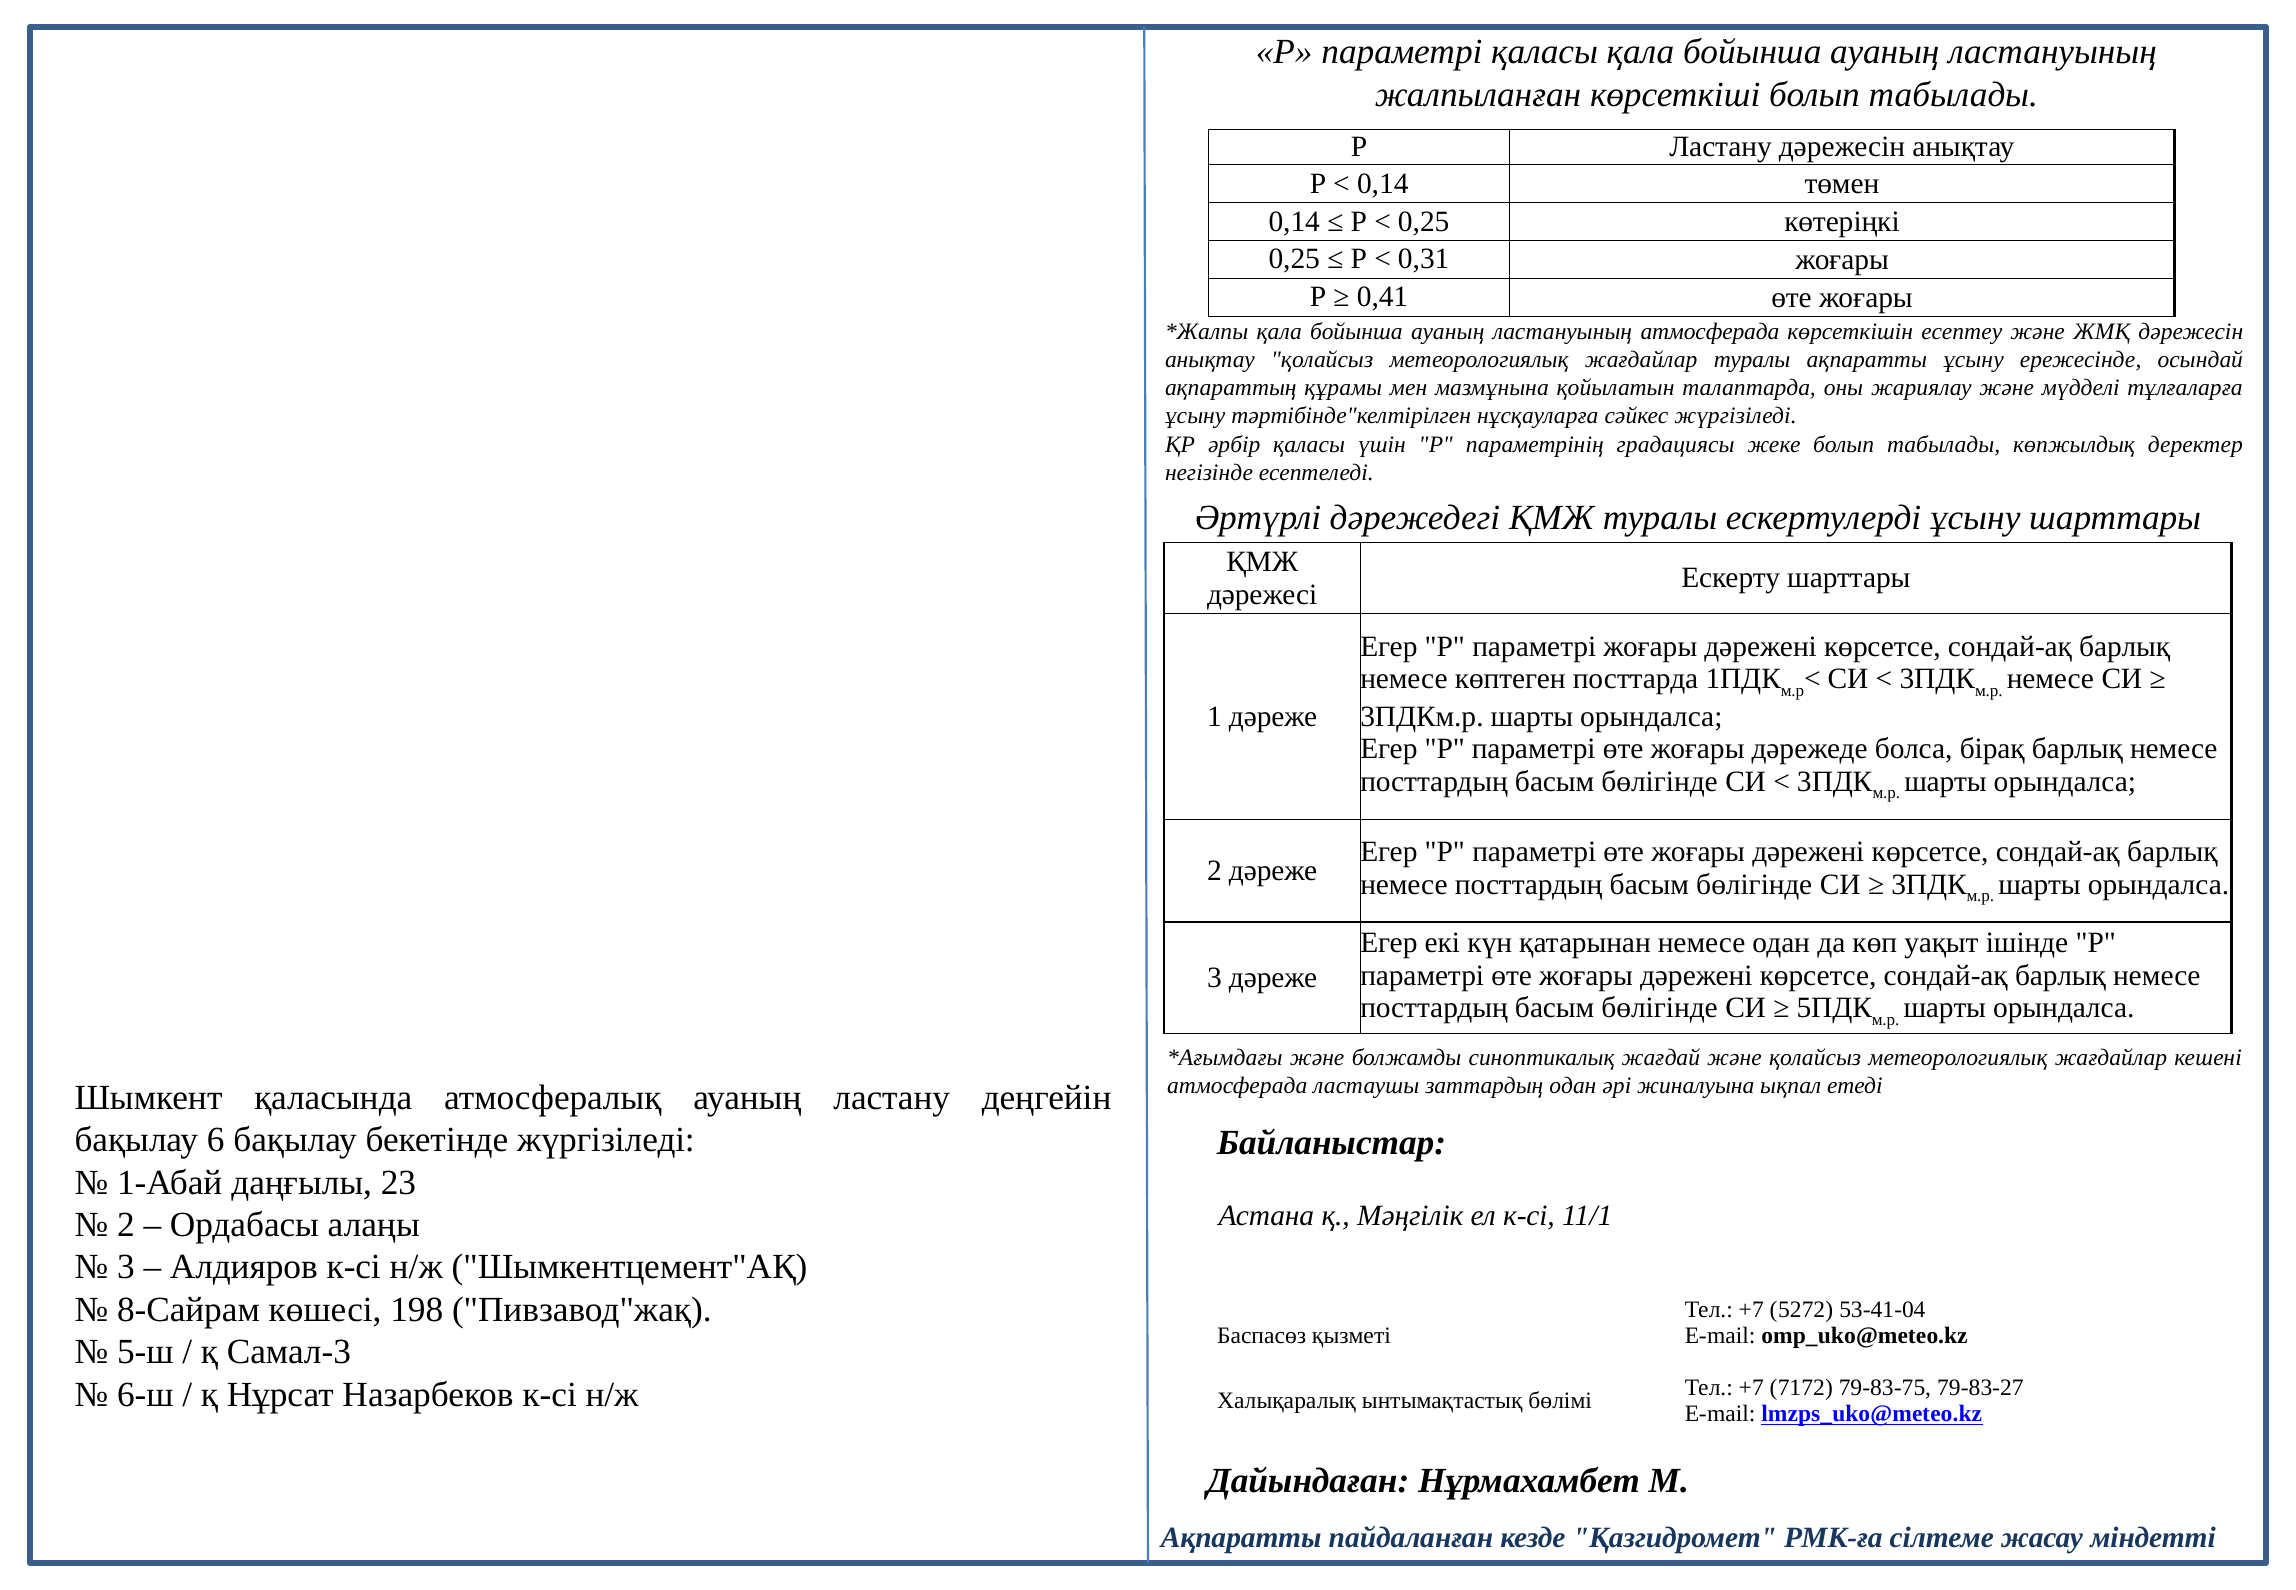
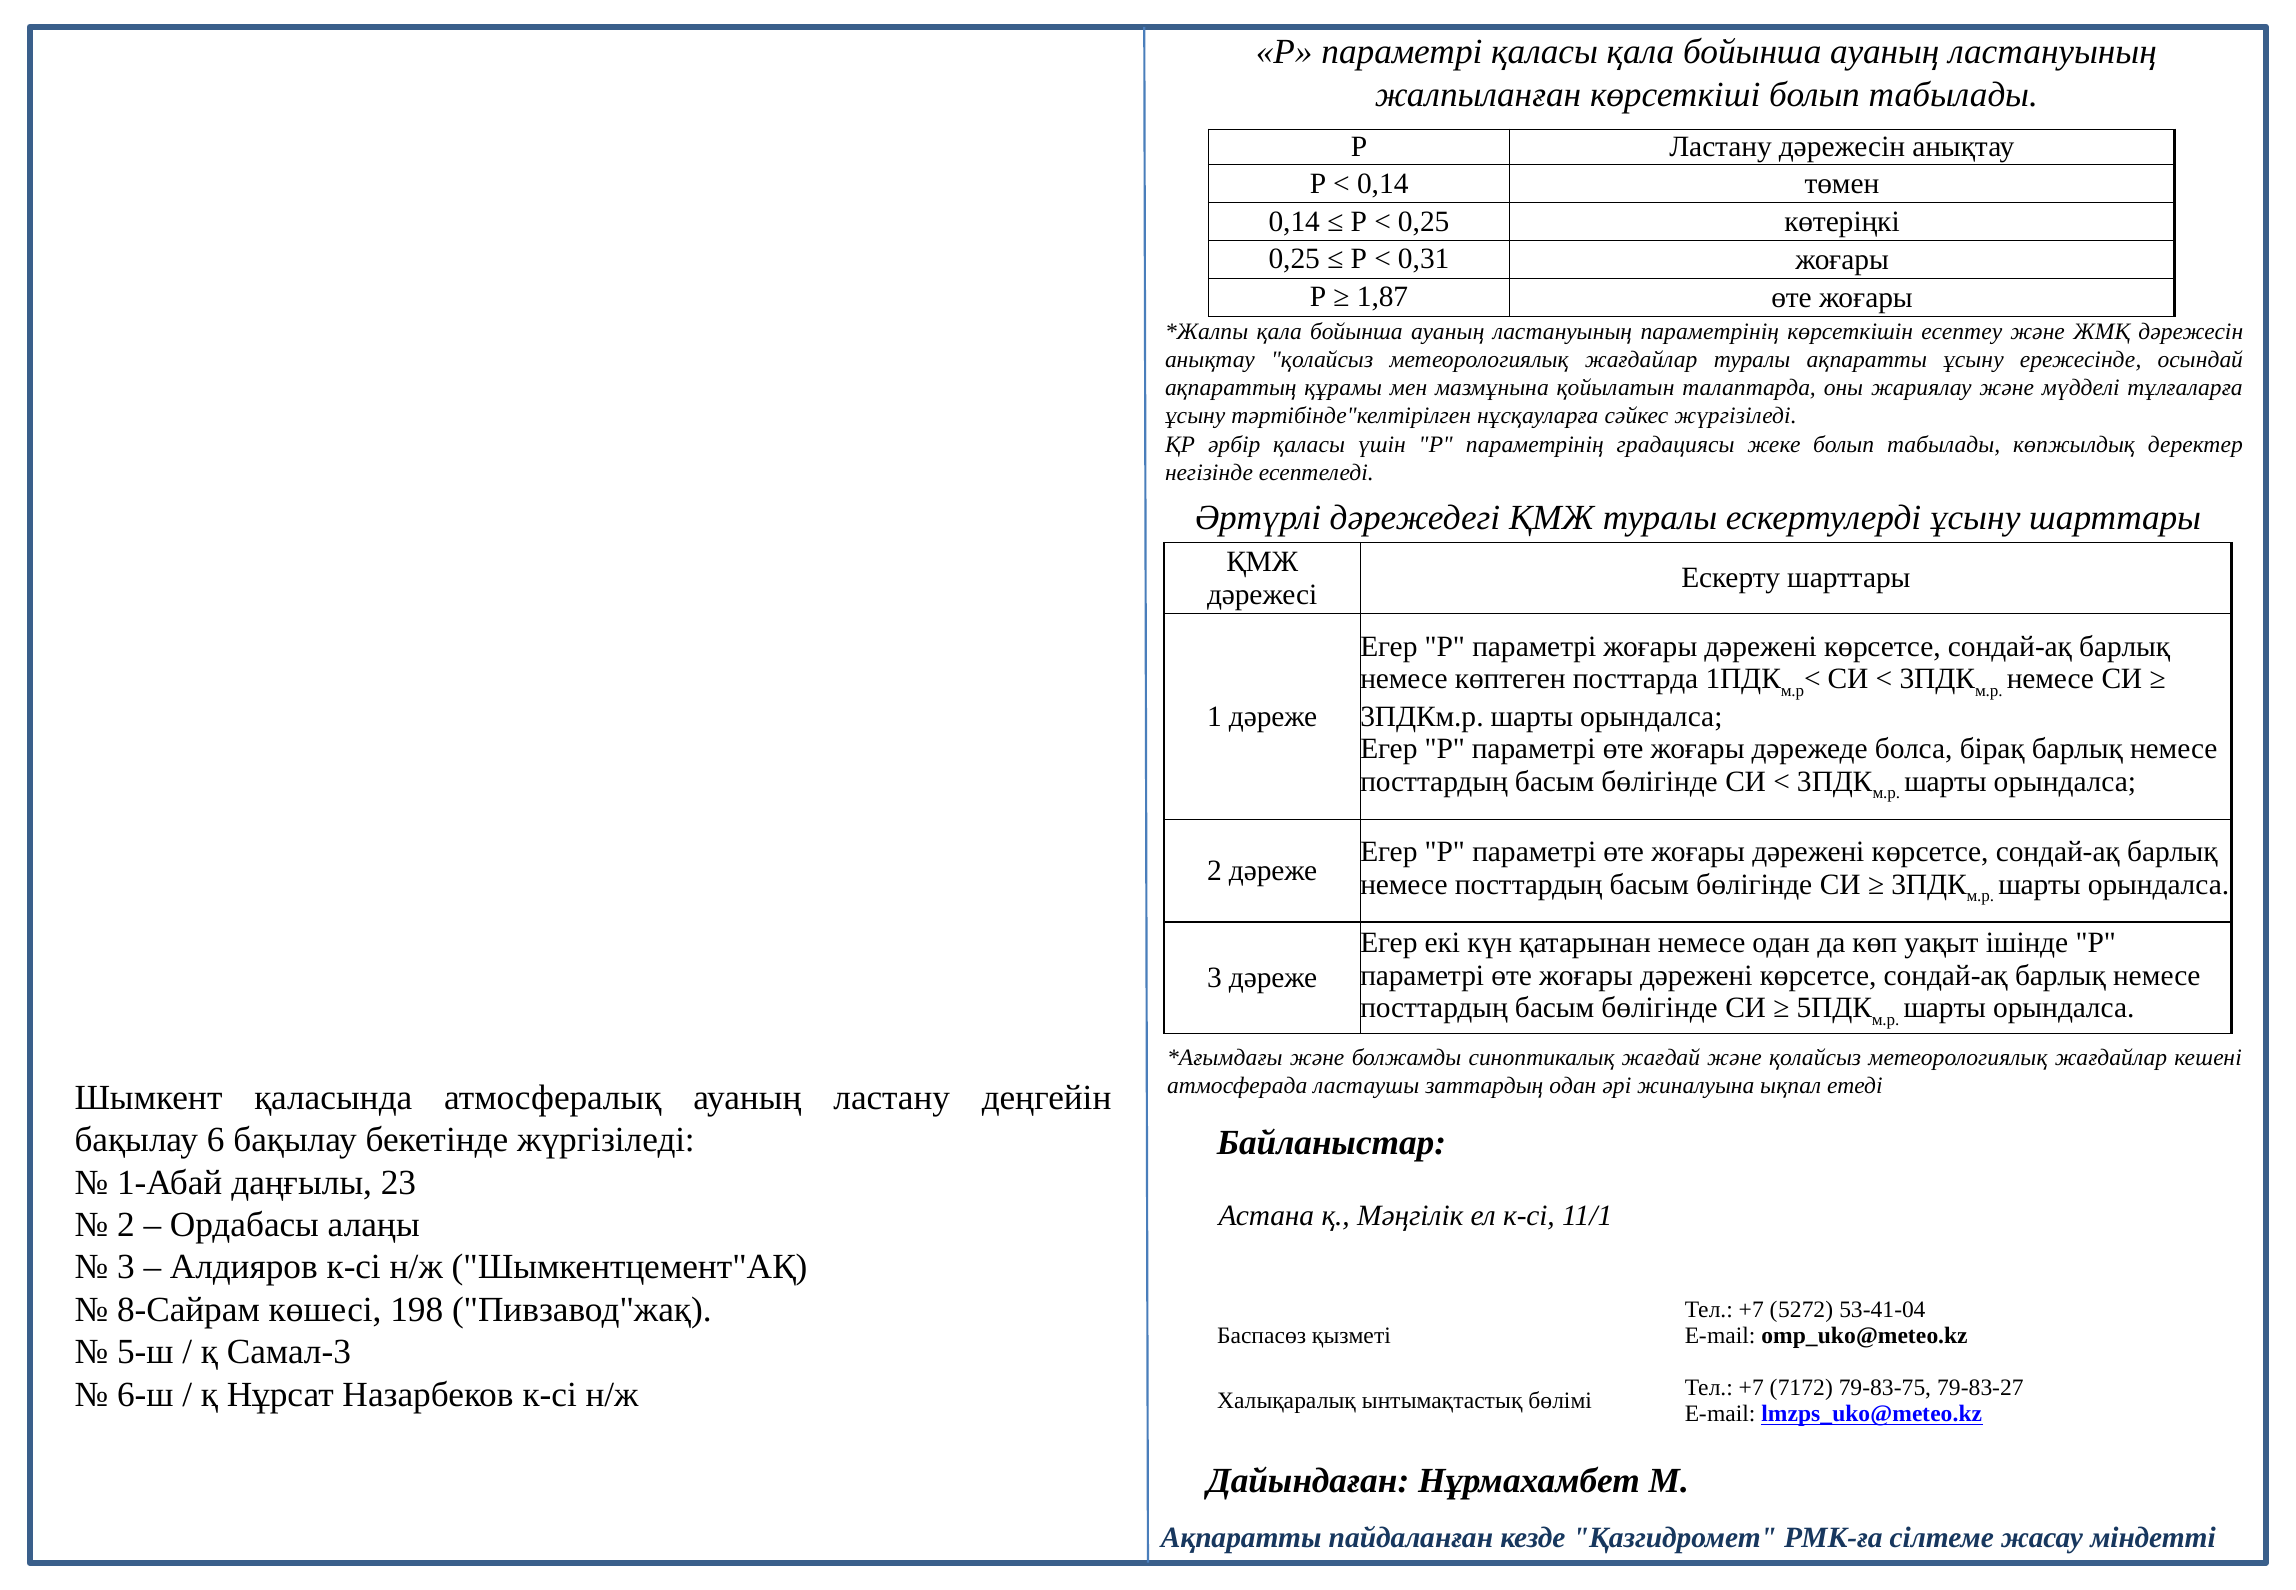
0,41: 0,41 -> 1,87 (1383, 297)
ластануының атмосферада: атмосферада -> параметрінің (1710, 331)
